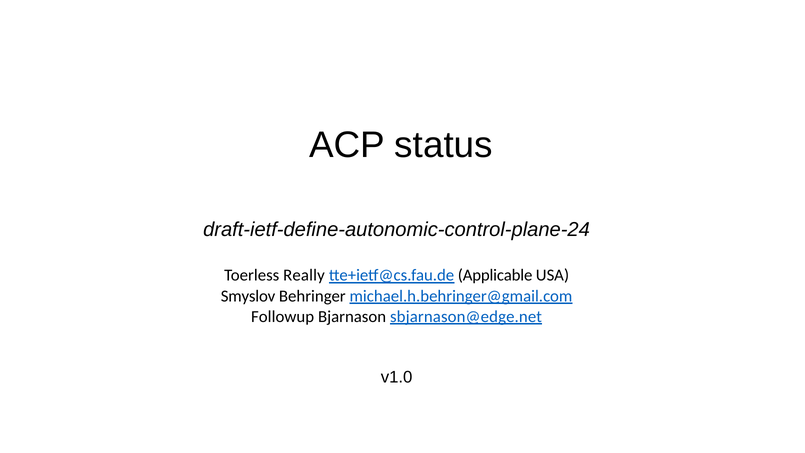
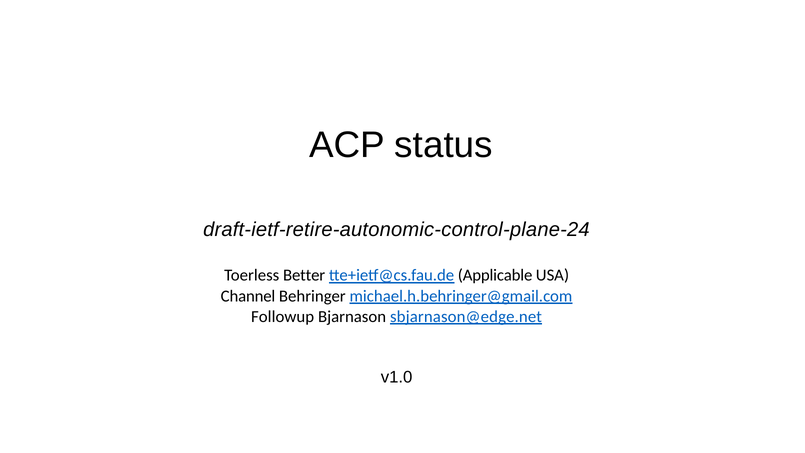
draft-ietf-define-autonomic-control-plane-24: draft-ietf-define-autonomic-control-plane-24 -> draft-ietf-retire-autonomic-control-plane-24 (396, 229)
Really: Really -> Better (304, 275)
Smyslov: Smyslov -> Channel (248, 296)
